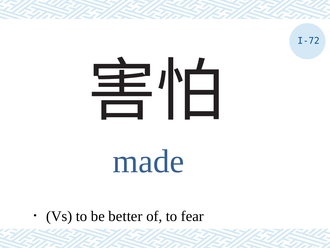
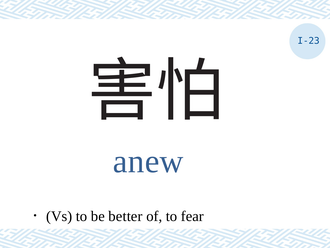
I-72: I-72 -> I-23 (309, 41)
made: made -> anew (148, 161)
